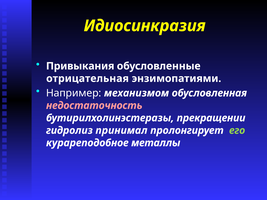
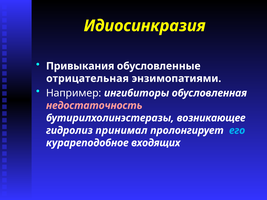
механизмом: механизмом -> ингибиторы (137, 93)
прекращении: прекращении -> возникающее (211, 118)
его colour: light green -> light blue (237, 131)
металлы: металлы -> входящих (156, 143)
